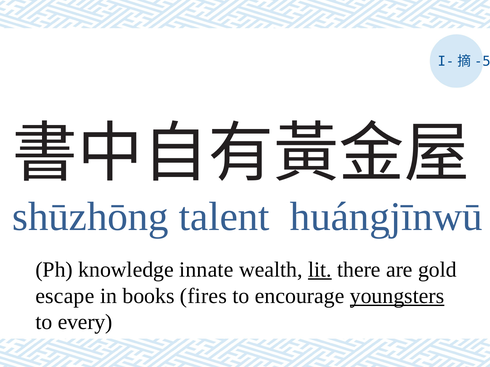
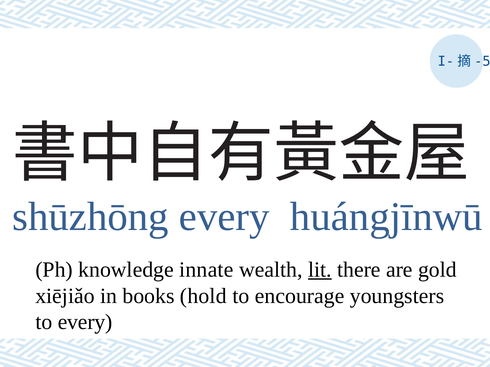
shūzhōng talent: talent -> every (224, 217)
escape: escape -> xiējiǎo (65, 296)
fires: fires -> hold (203, 296)
youngsters underline: present -> none (397, 296)
